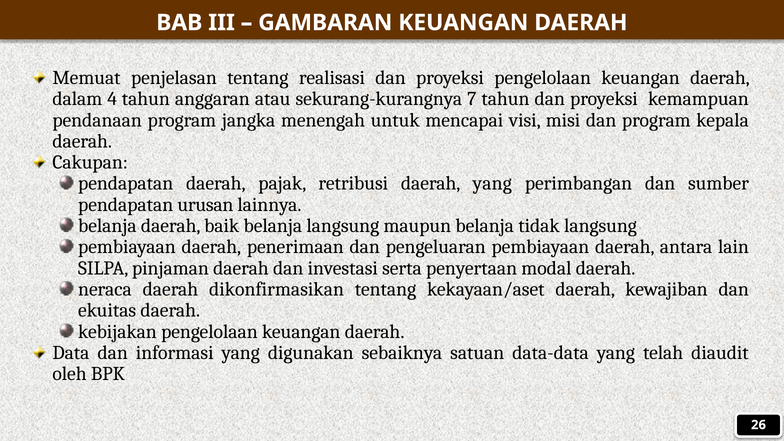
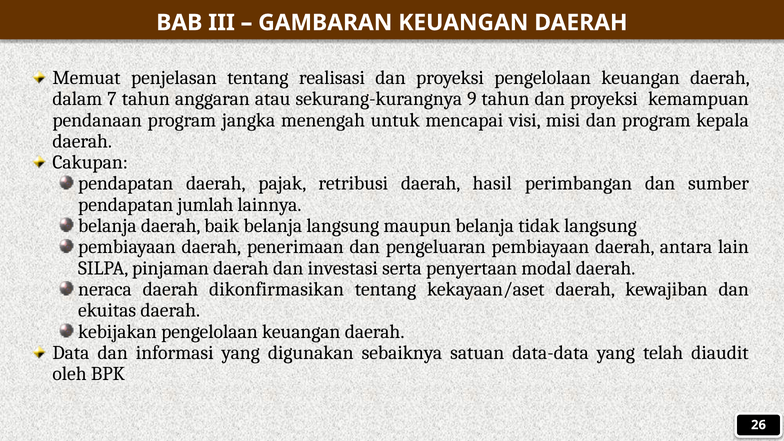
4: 4 -> 7 (112, 99)
7: 7 -> 9 (472, 99)
daerah yang: yang -> hasil (492, 184)
urusan: urusan -> jumlah (205, 205)
